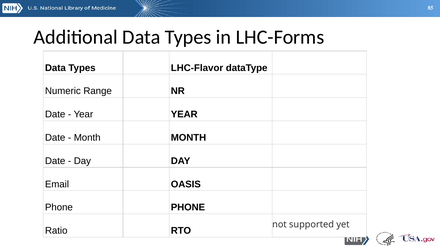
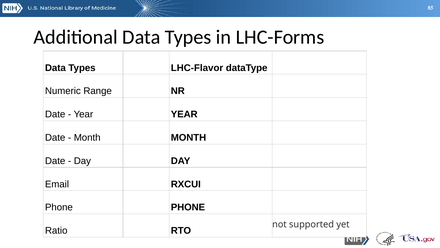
OASIS: OASIS -> RXCUI (186, 184)
